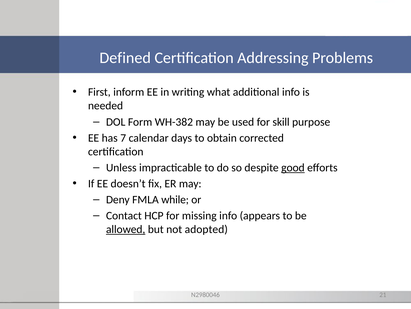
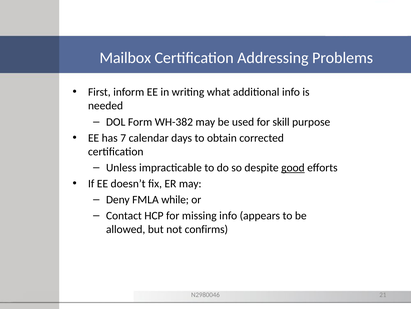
Defined: Defined -> Mailbox (125, 58)
allowed underline: present -> none (126, 229)
adopted: adopted -> confirms (206, 229)
